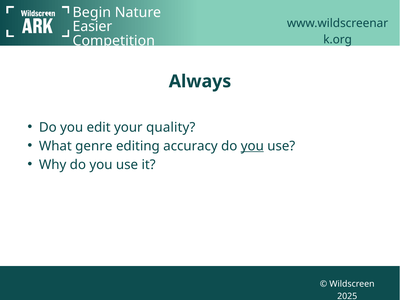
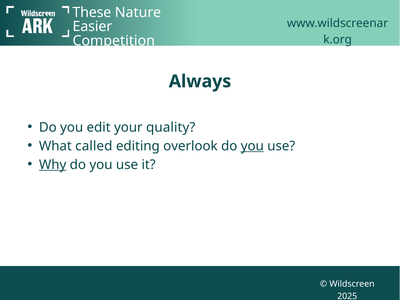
Begin: Begin -> These (92, 12)
genre: genre -> called (94, 146)
accuracy: accuracy -> overlook (190, 146)
Why underline: none -> present (53, 165)
